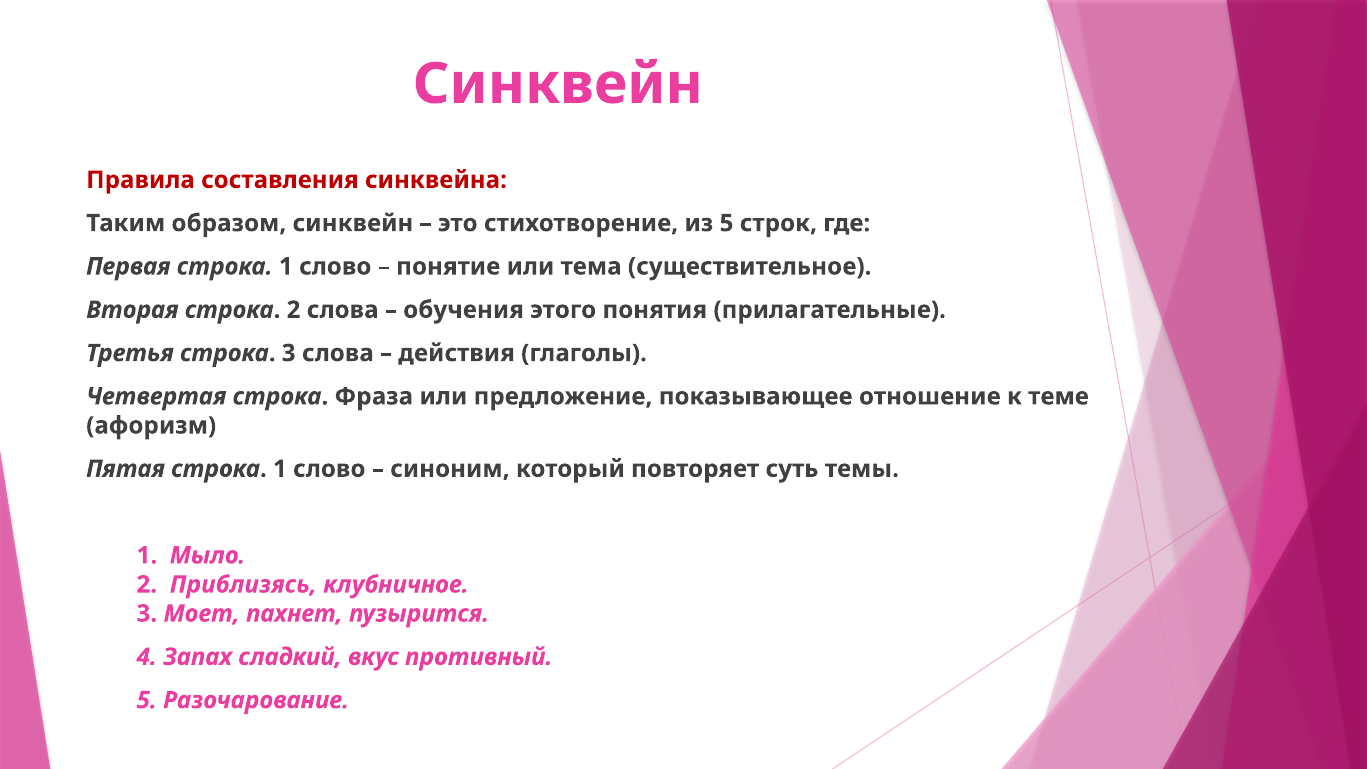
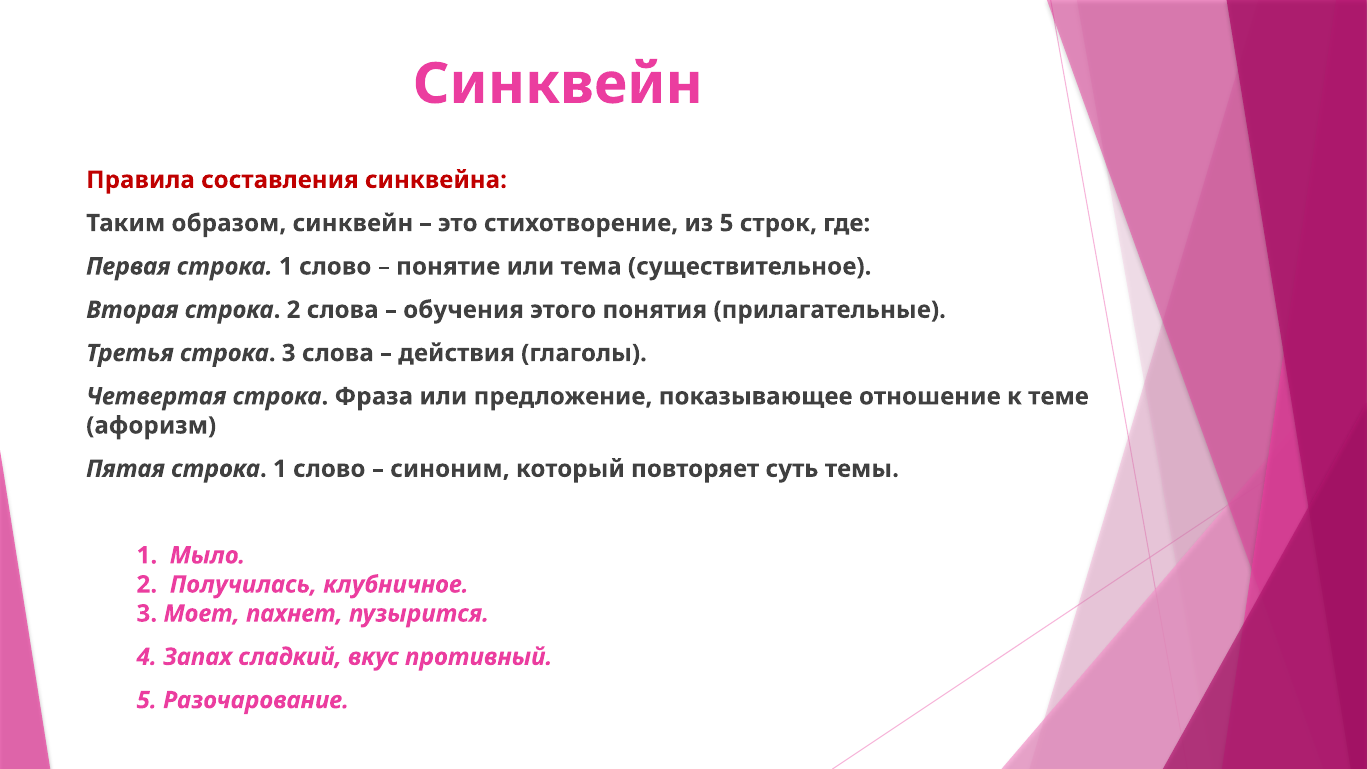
Приблизясь: Приблизясь -> Получилась (243, 585)
